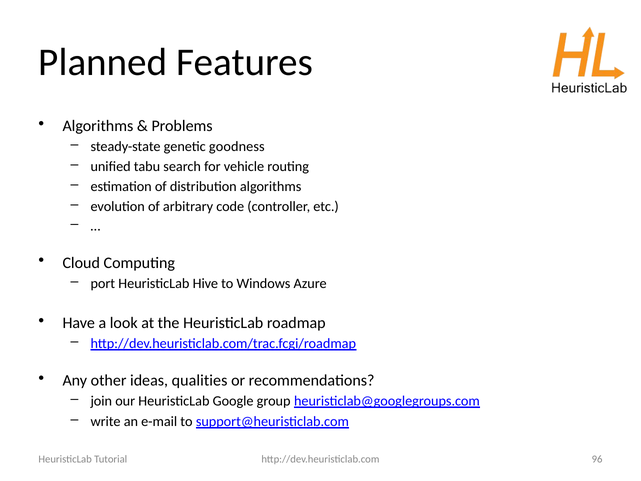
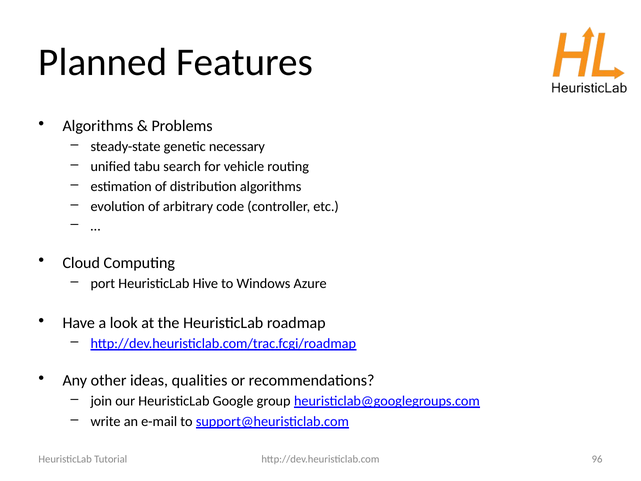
goodness: goodness -> necessary (237, 147)
